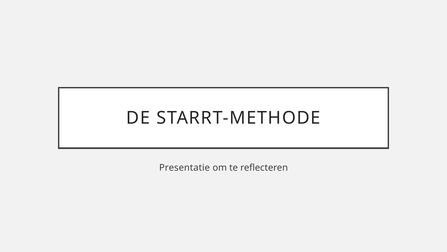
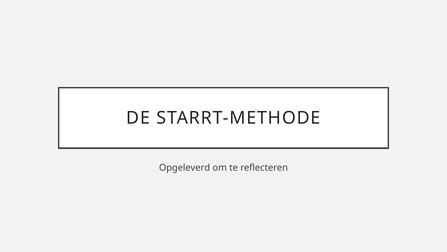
Presentatie: Presentatie -> Opgeleverd (185, 167)
